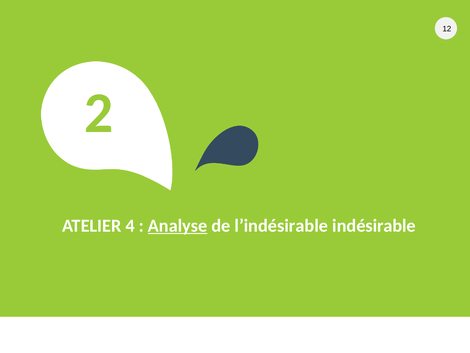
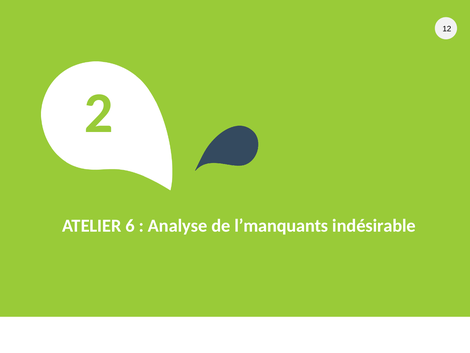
4: 4 -> 6 (130, 225)
Analyse underline: present -> none (178, 225)
l’indésirable: l’indésirable -> l’manquants (281, 225)
